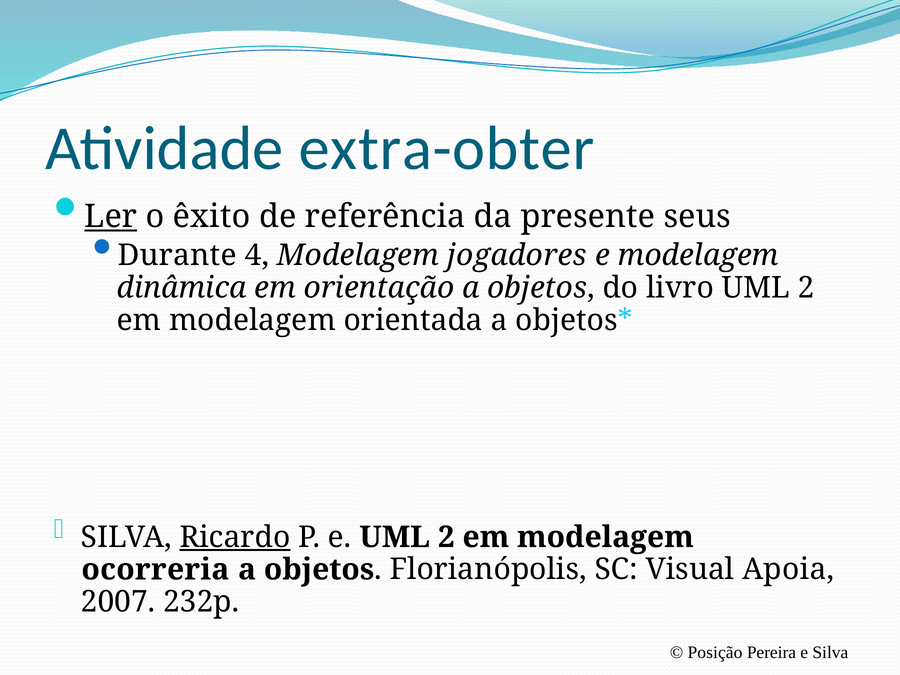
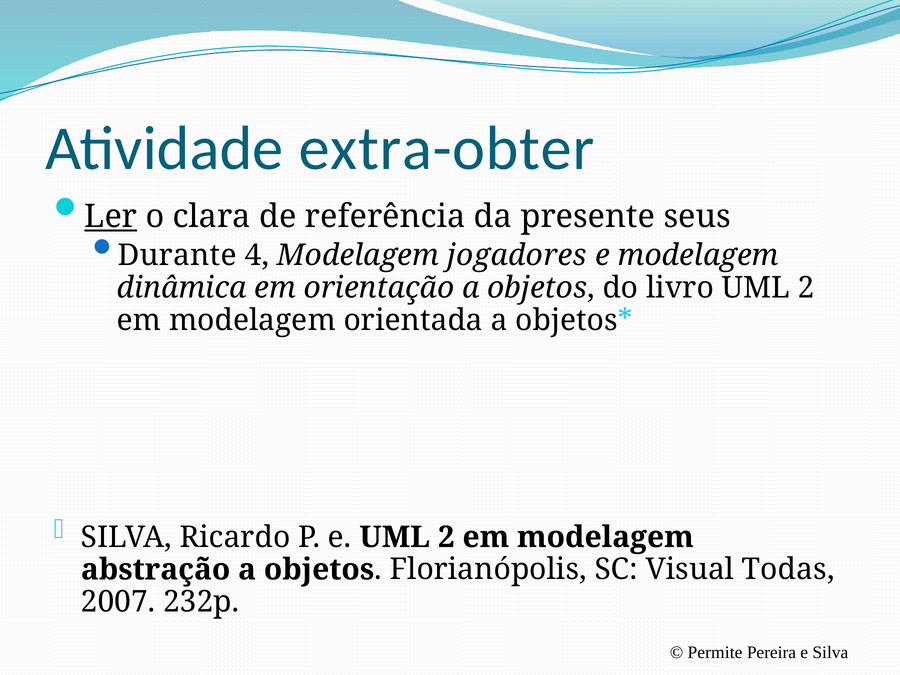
êxito: êxito -> clara (212, 217)
Ricardo underline: present -> none (235, 537)
ocorreria: ocorreria -> abstração (156, 570)
Apoia: Apoia -> Todas (788, 570)
Posição: Posição -> Permite (715, 652)
